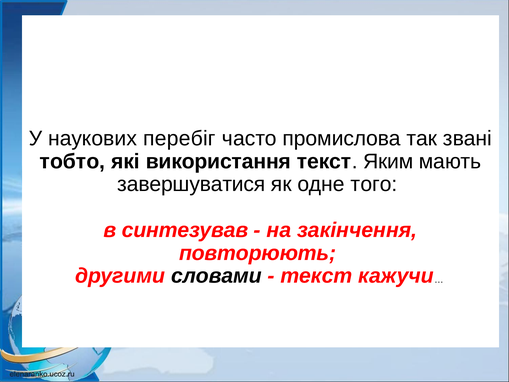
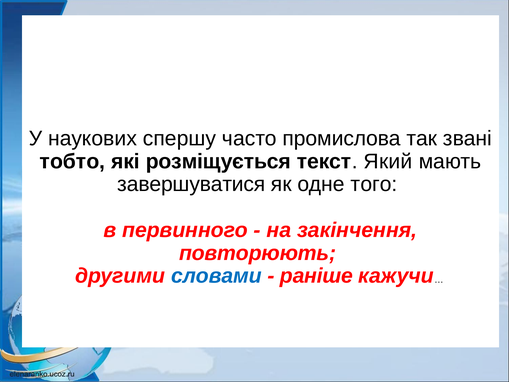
перебіг: перебіг -> спершу (179, 138)
використання: використання -> розміщується (218, 161)
Яким: Яким -> Який (388, 161)
синтезував: синтезував -> первинного (185, 230)
словами colour: black -> blue (216, 276)
текст: текст -> раніше (316, 276)
